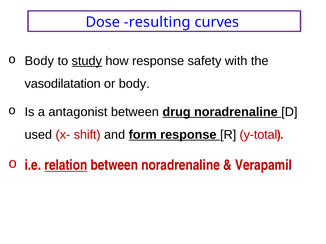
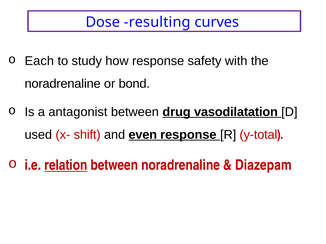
Body: Body -> Each (39, 61)
study underline: present -> none (87, 61)
vasodilatation: vasodilatation -> noradrenaline (63, 84)
or body: body -> bond (134, 84)
drug noradrenaline: noradrenaline -> vasodilatation (236, 112)
form: form -> even (143, 135)
Verapamil: Verapamil -> Diazepam (263, 165)
